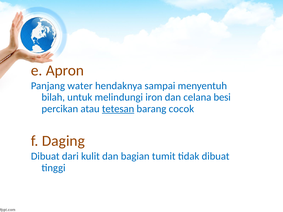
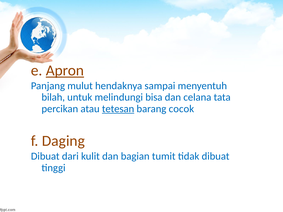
Apron underline: none -> present (65, 71)
water: water -> mulut (80, 86)
iron: iron -> bisa (154, 97)
besi: besi -> tata (222, 97)
